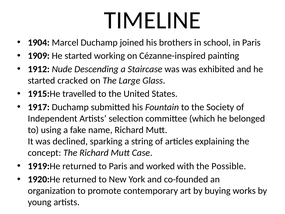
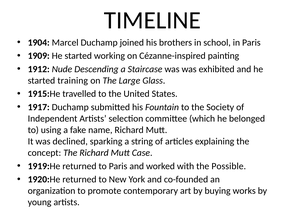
cracked: cracked -> training (73, 80)
